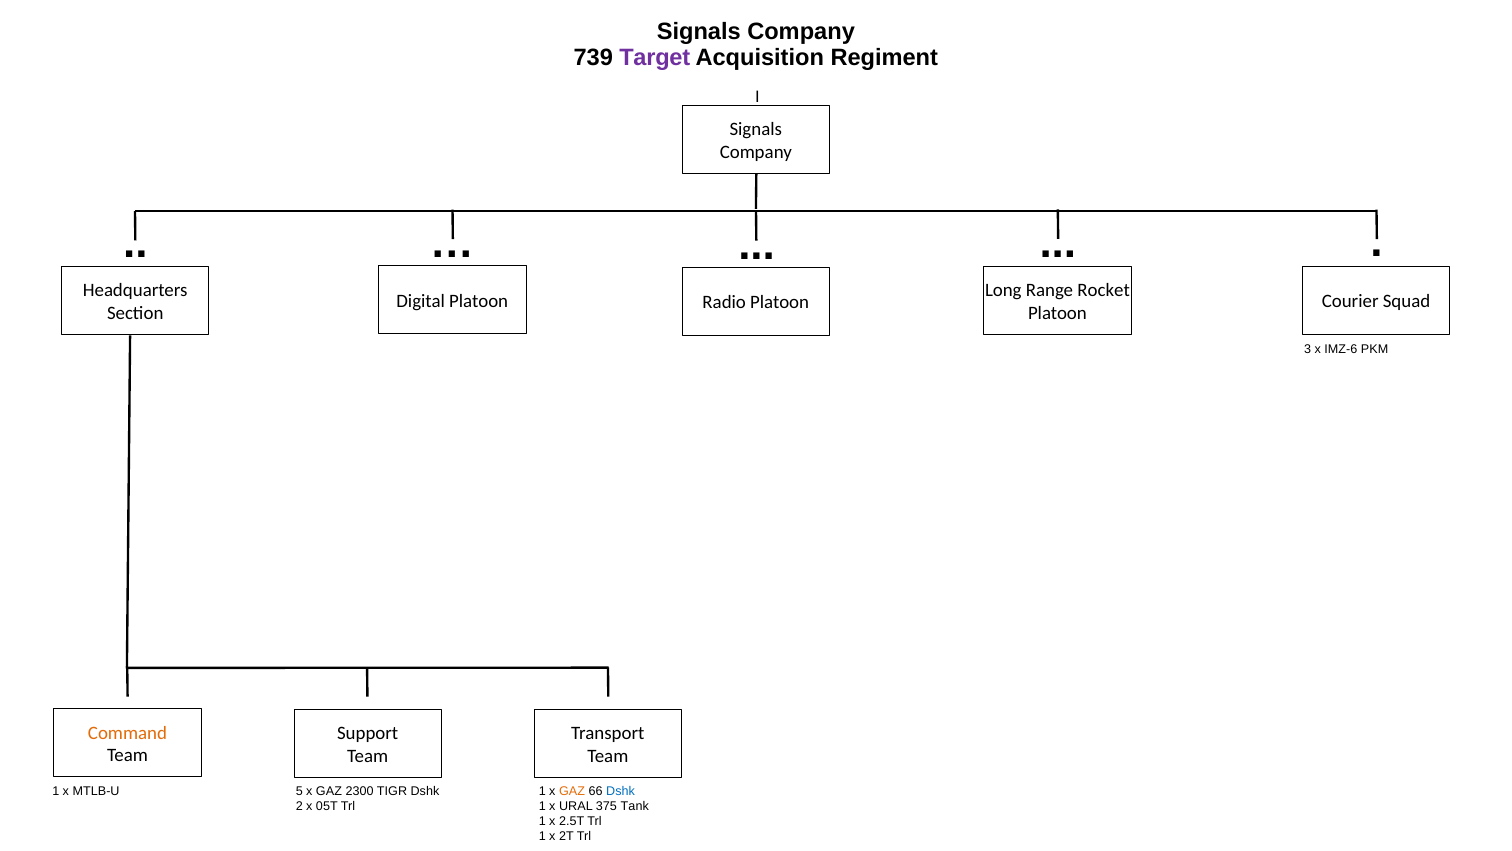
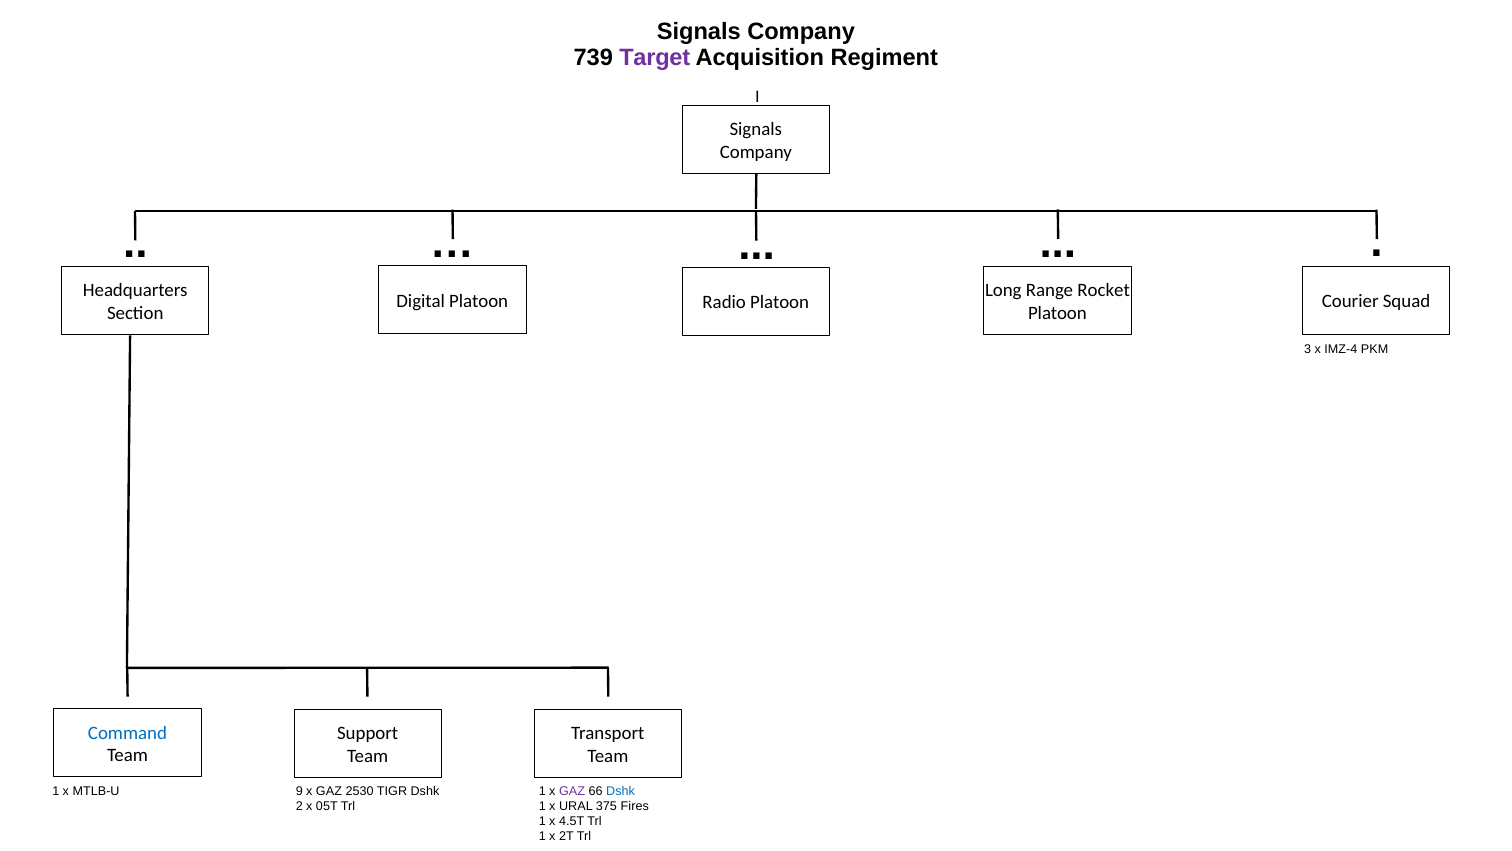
IMZ-6: IMZ-6 -> IMZ-4 (1341, 349)
Command colour: orange -> blue (127, 732)
5: 5 -> 9 (299, 790)
2300: 2300 -> 2530 (360, 790)
GAZ colour: orange -> purple (572, 790)
Tank: Tank -> Fires (635, 805)
2.5T: 2.5T -> 4.5T (572, 821)
